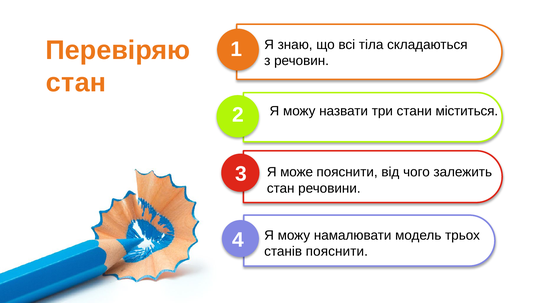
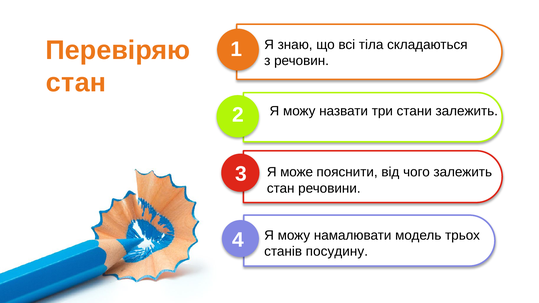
стани міститься: міститься -> залежить (467, 111)
станів пояснити: пояснити -> посудину (337, 252)
